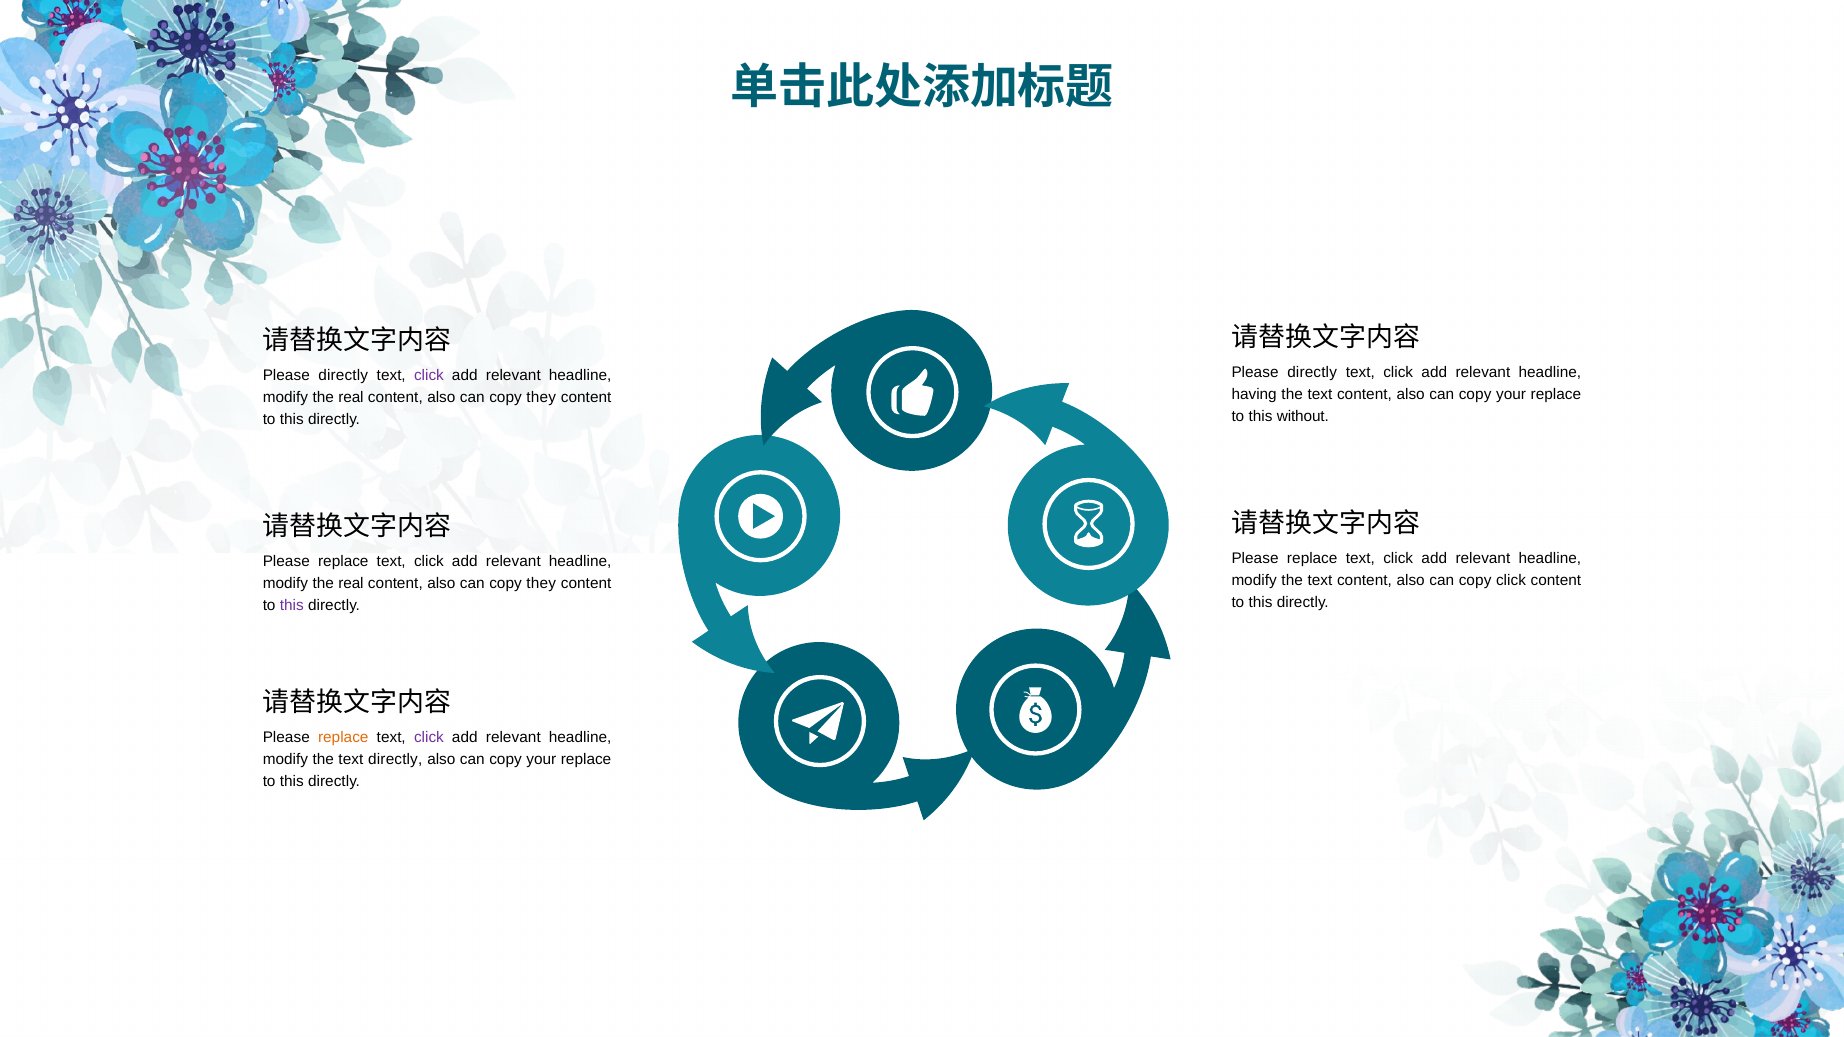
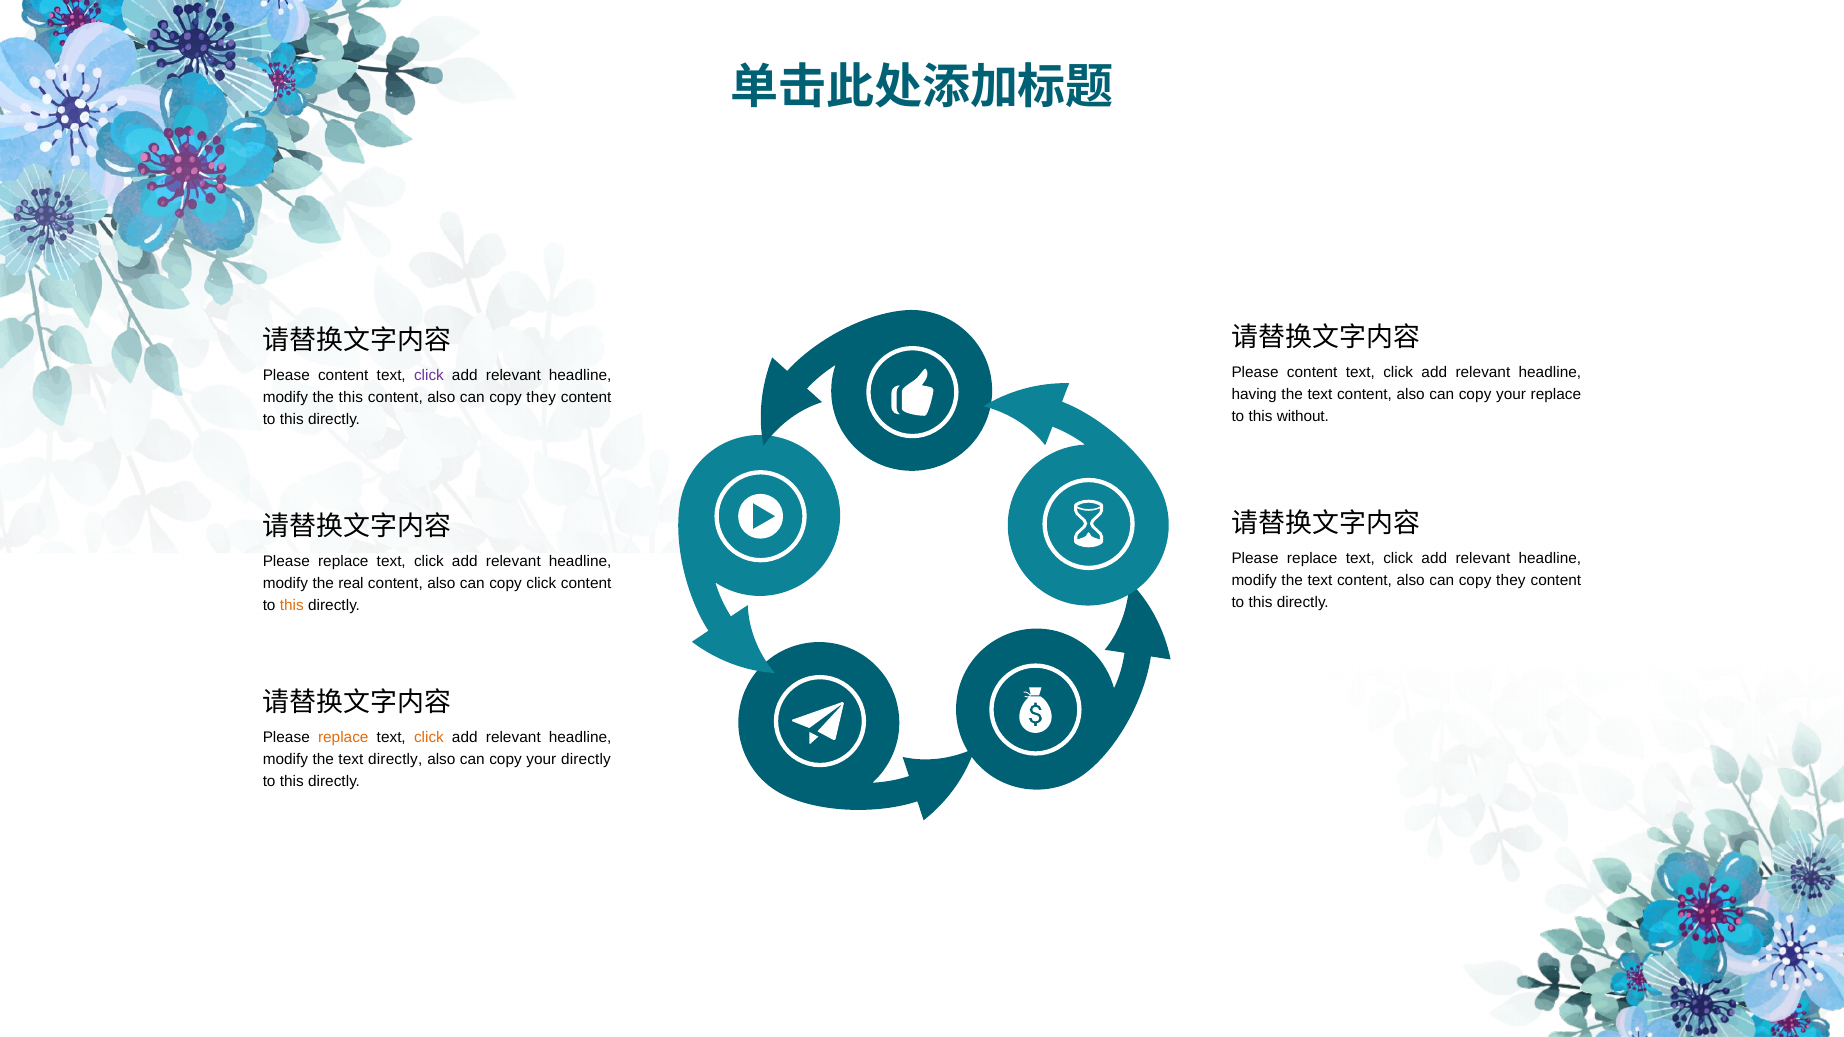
directly: directly -> content (1312, 373)
directly: directly -> content (343, 375)
real: real -> this (351, 398)
click: click -> they (1511, 580)
they: they -> click (541, 583)
this colour: purple -> orange (292, 605)
click colour: purple -> orange (429, 738)
replace: replace -> directly (586, 760)
